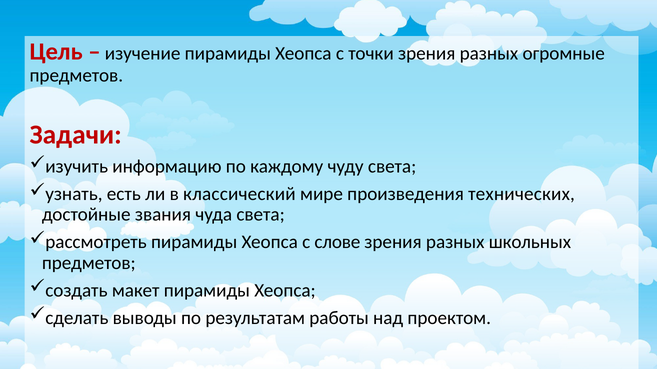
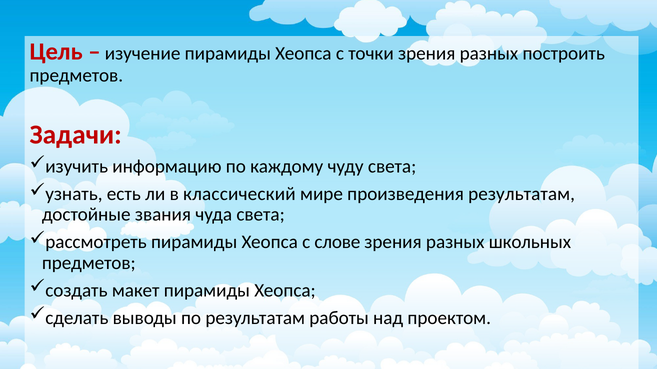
огромные: огромные -> построить (564, 54)
произведения технических: технических -> результатам (522, 194)
